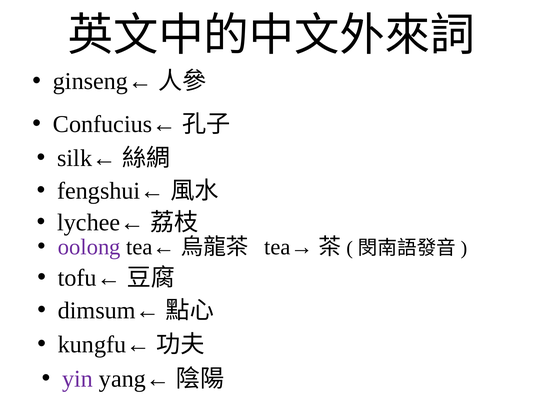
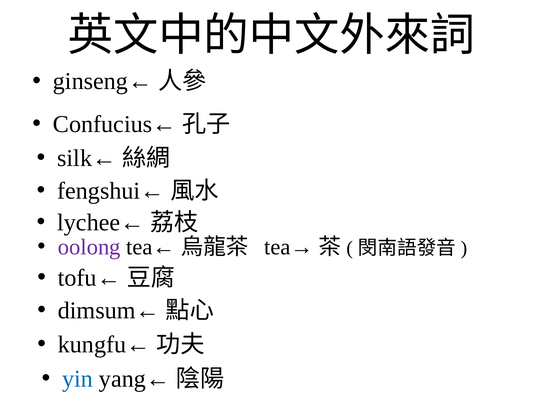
yin colour: purple -> blue (78, 379)
